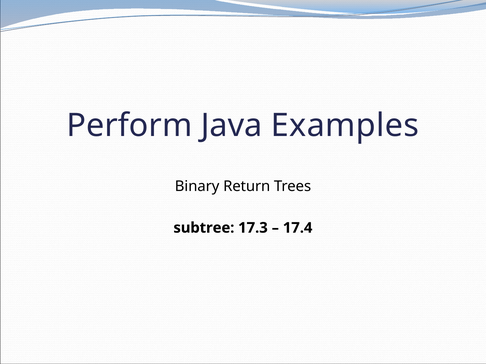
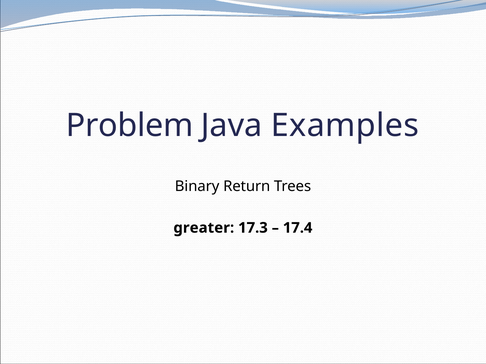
Perform: Perform -> Problem (130, 126)
subtree: subtree -> greater (204, 228)
